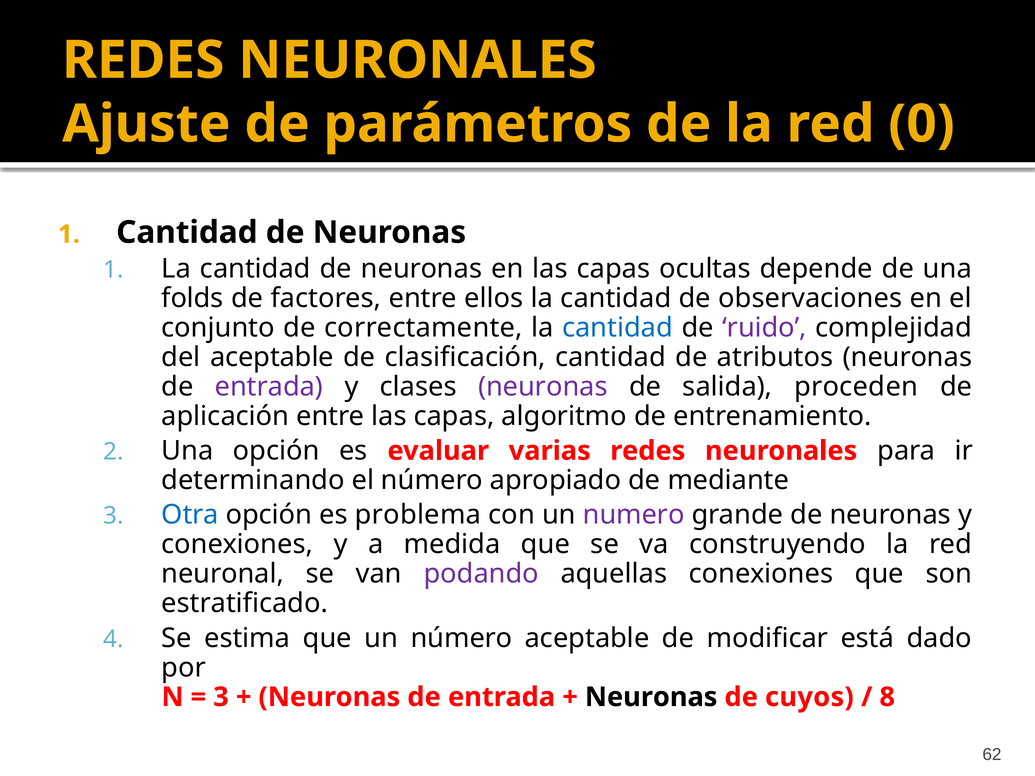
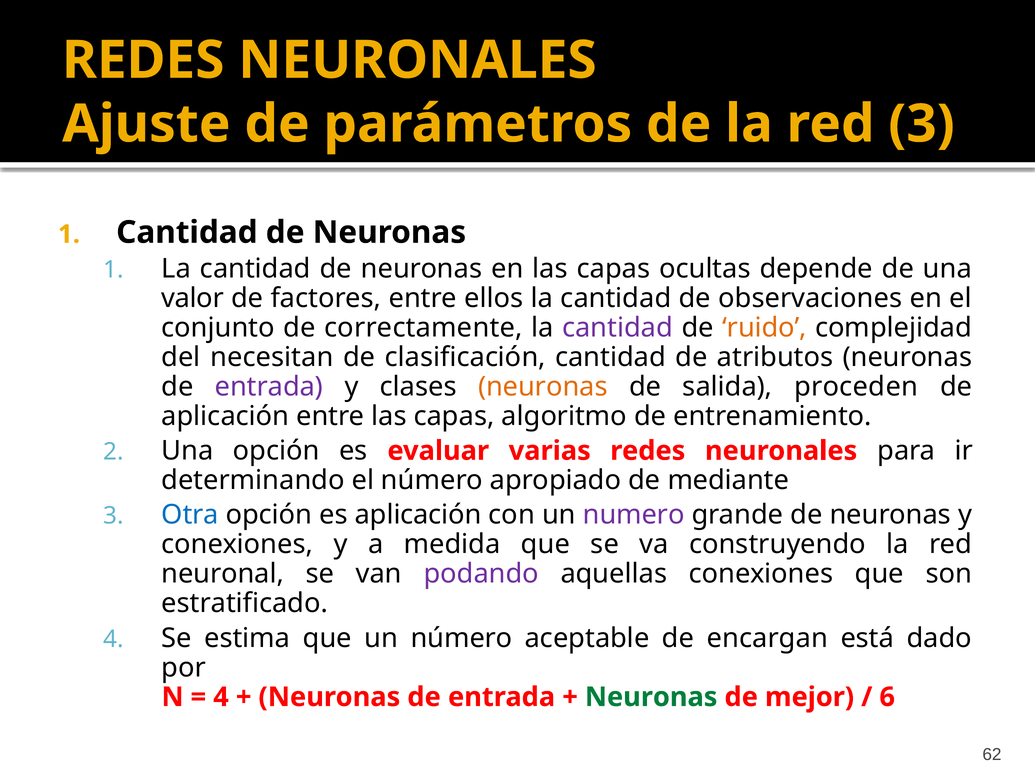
red 0: 0 -> 3 (922, 124)
folds: folds -> valor (193, 298)
cantidad colour: blue -> purple (618, 328)
ruido colour: purple -> orange (764, 328)
del aceptable: aceptable -> necesitan (272, 357)
neuronas colour: purple -> orange (543, 387)
es problema: problema -> aplicación (418, 515)
modificar: modificar -> encargan (767, 638)
3: 3 -> 4 (221, 697)
Neuronas colour: black -> green (651, 697)
cuyos: cuyos -> mejor (810, 697)
8: 8 -> 6 (887, 697)
